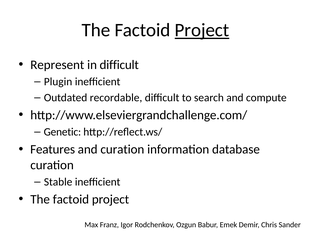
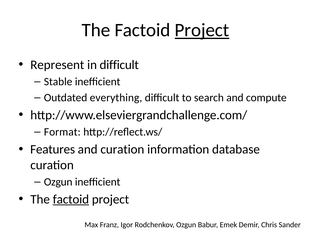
Plugin: Plugin -> Stable (58, 81)
recordable: recordable -> everything (116, 97)
Genetic: Genetic -> Format (62, 132)
Stable: Stable -> Ozgun (58, 181)
factoid underline: none -> present (71, 199)
